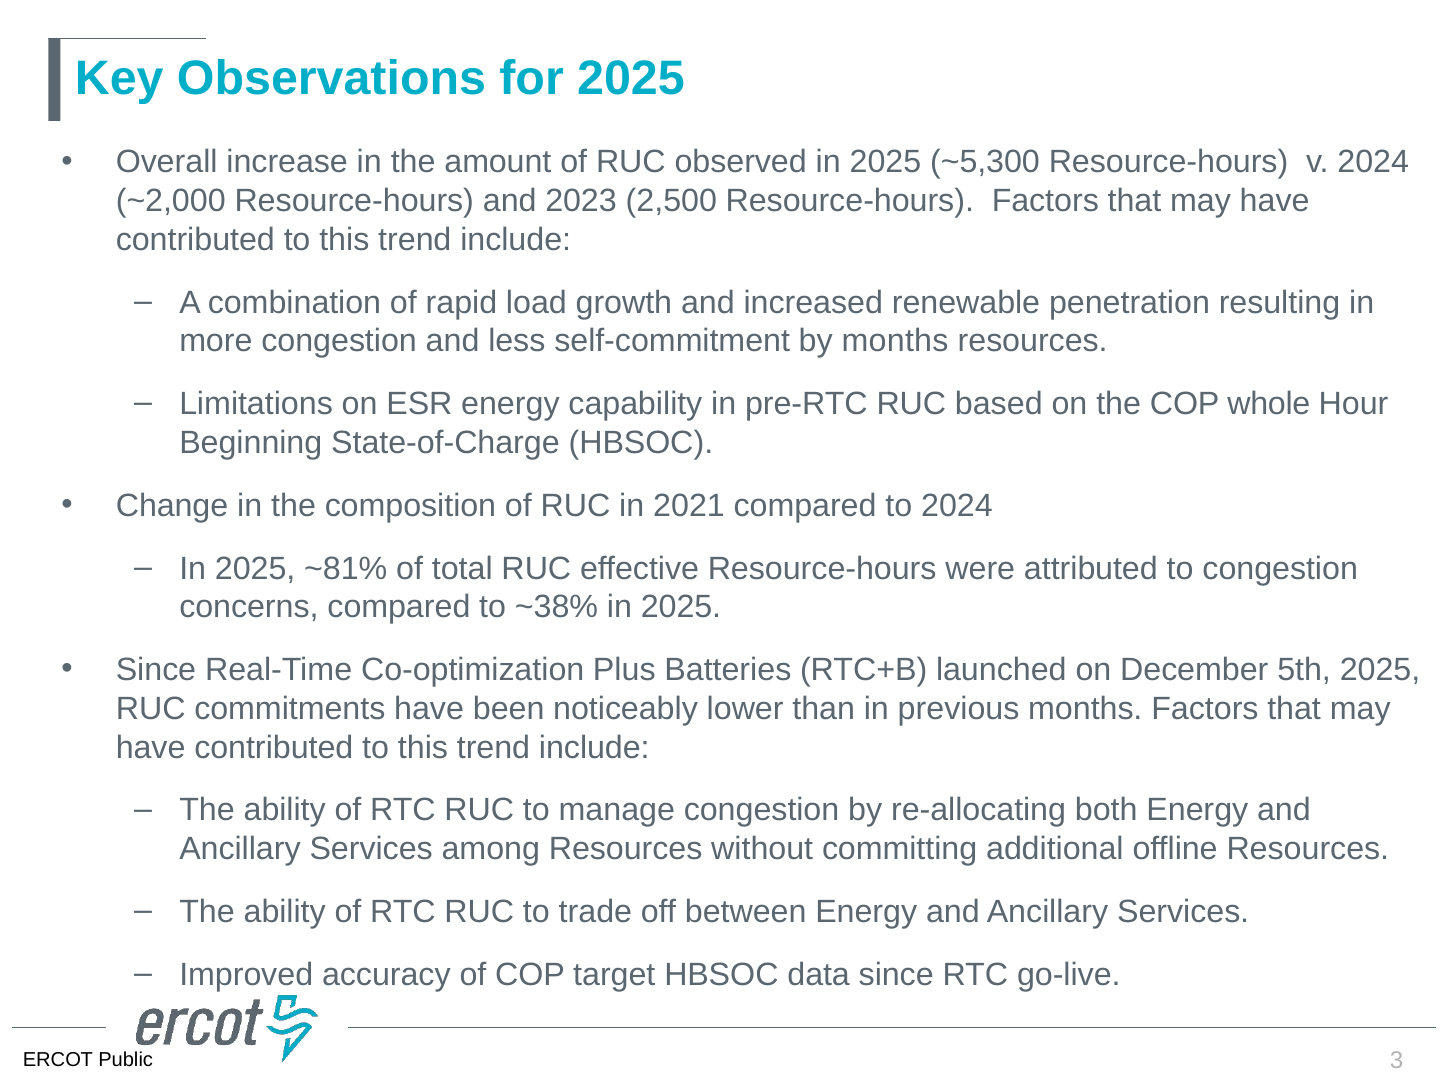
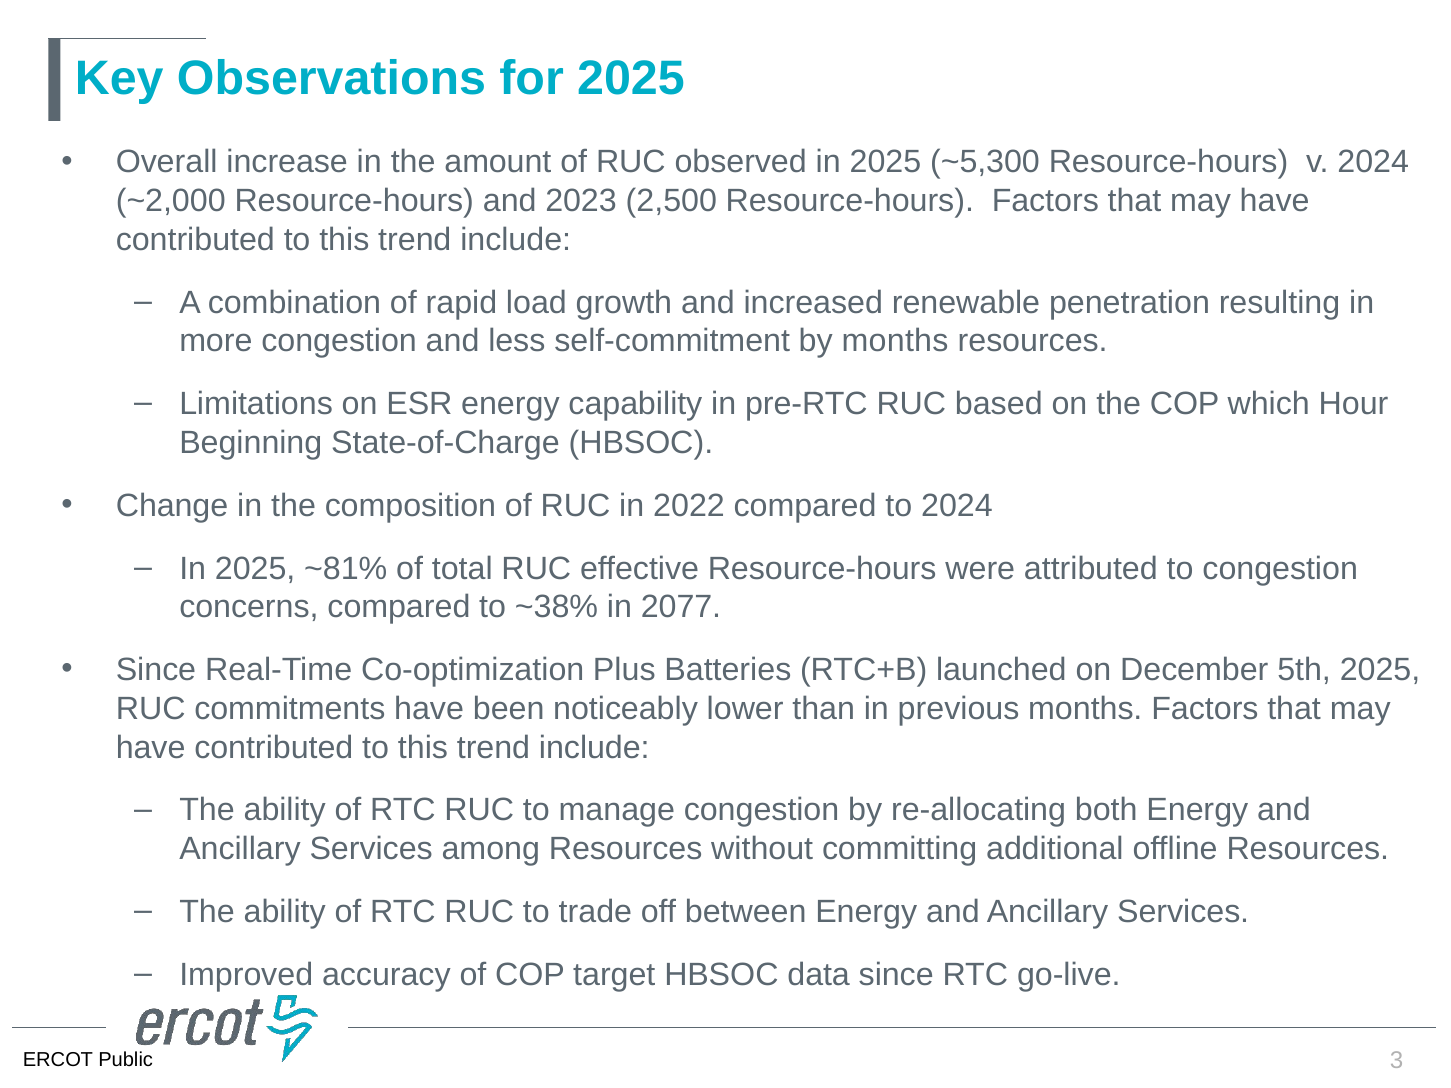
whole: whole -> which (1269, 404)
2021: 2021 -> 2022 (689, 506)
~38% in 2025: 2025 -> 2077 (681, 607)
